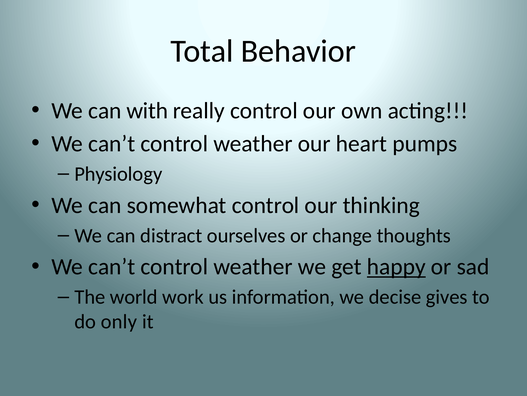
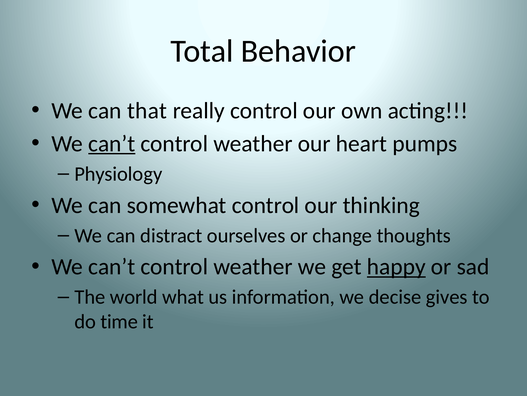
with: with -> that (147, 111)
can’t underline: none -> present (112, 143)
work: work -> what (183, 297)
only: only -> time (119, 321)
